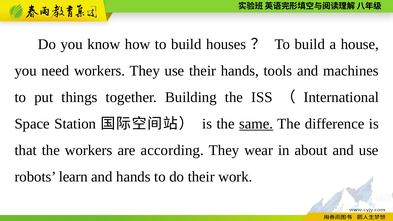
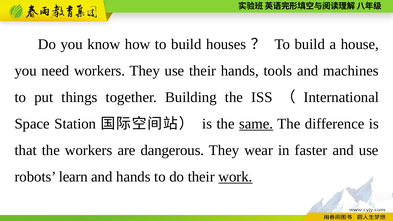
according: according -> dangerous (172, 150)
about: about -> faster (311, 150)
work underline: none -> present (235, 177)
